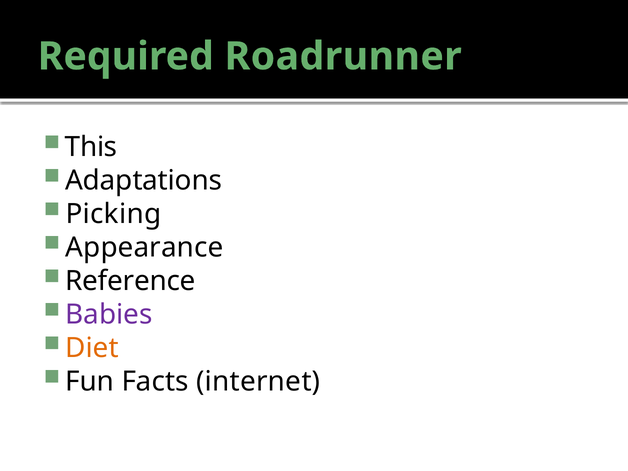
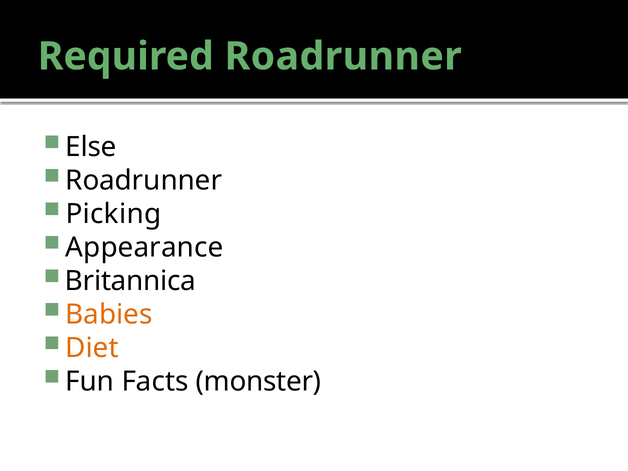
This: This -> Else (91, 147)
Adaptations: Adaptations -> Roadrunner (144, 180)
Reference: Reference -> Britannica (130, 281)
Babies colour: purple -> orange (109, 315)
internet: internet -> monster (258, 382)
